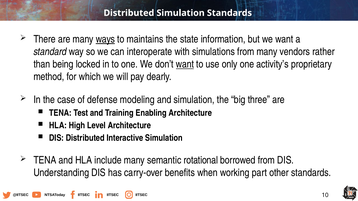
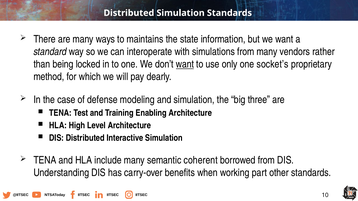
ways underline: present -> none (105, 39)
activity’s: activity’s -> socket’s (272, 64)
rotational: rotational -> coherent (201, 160)
